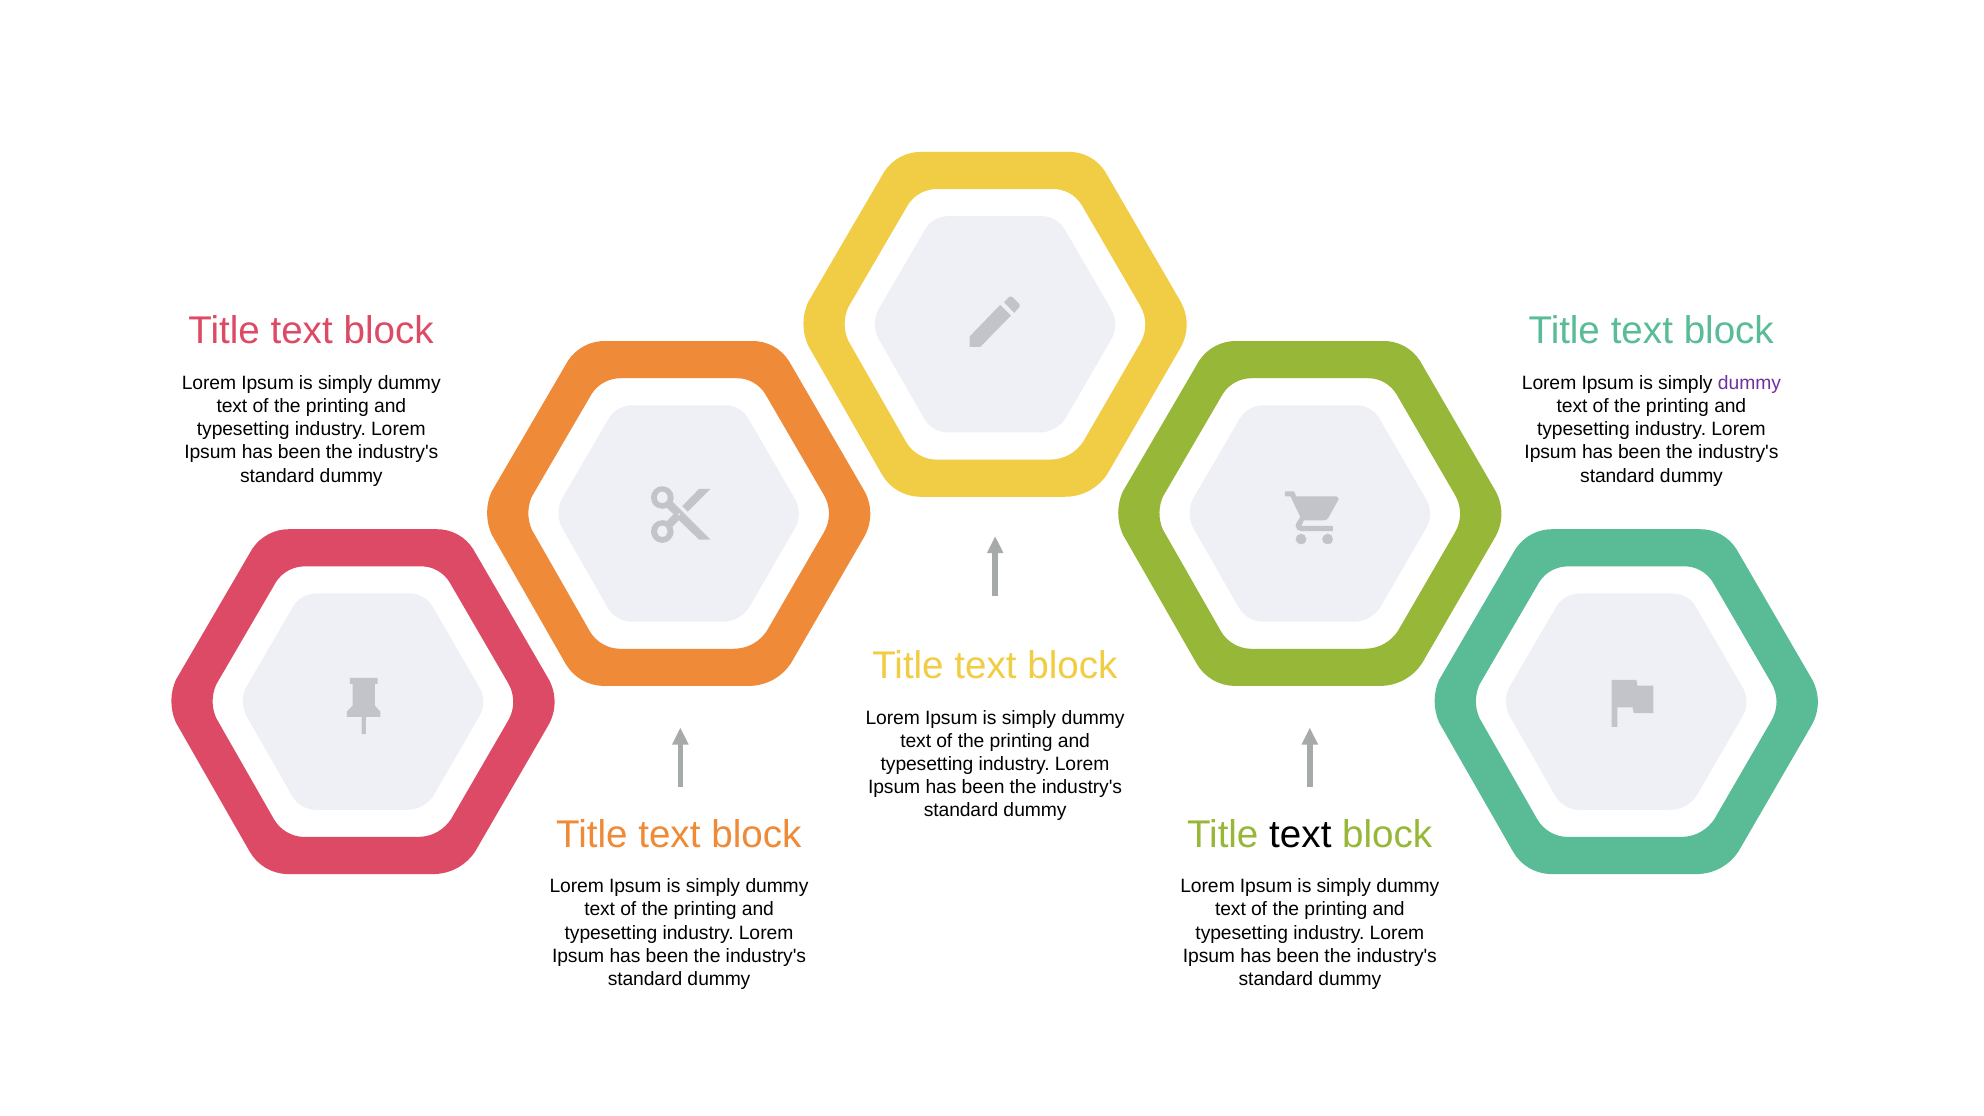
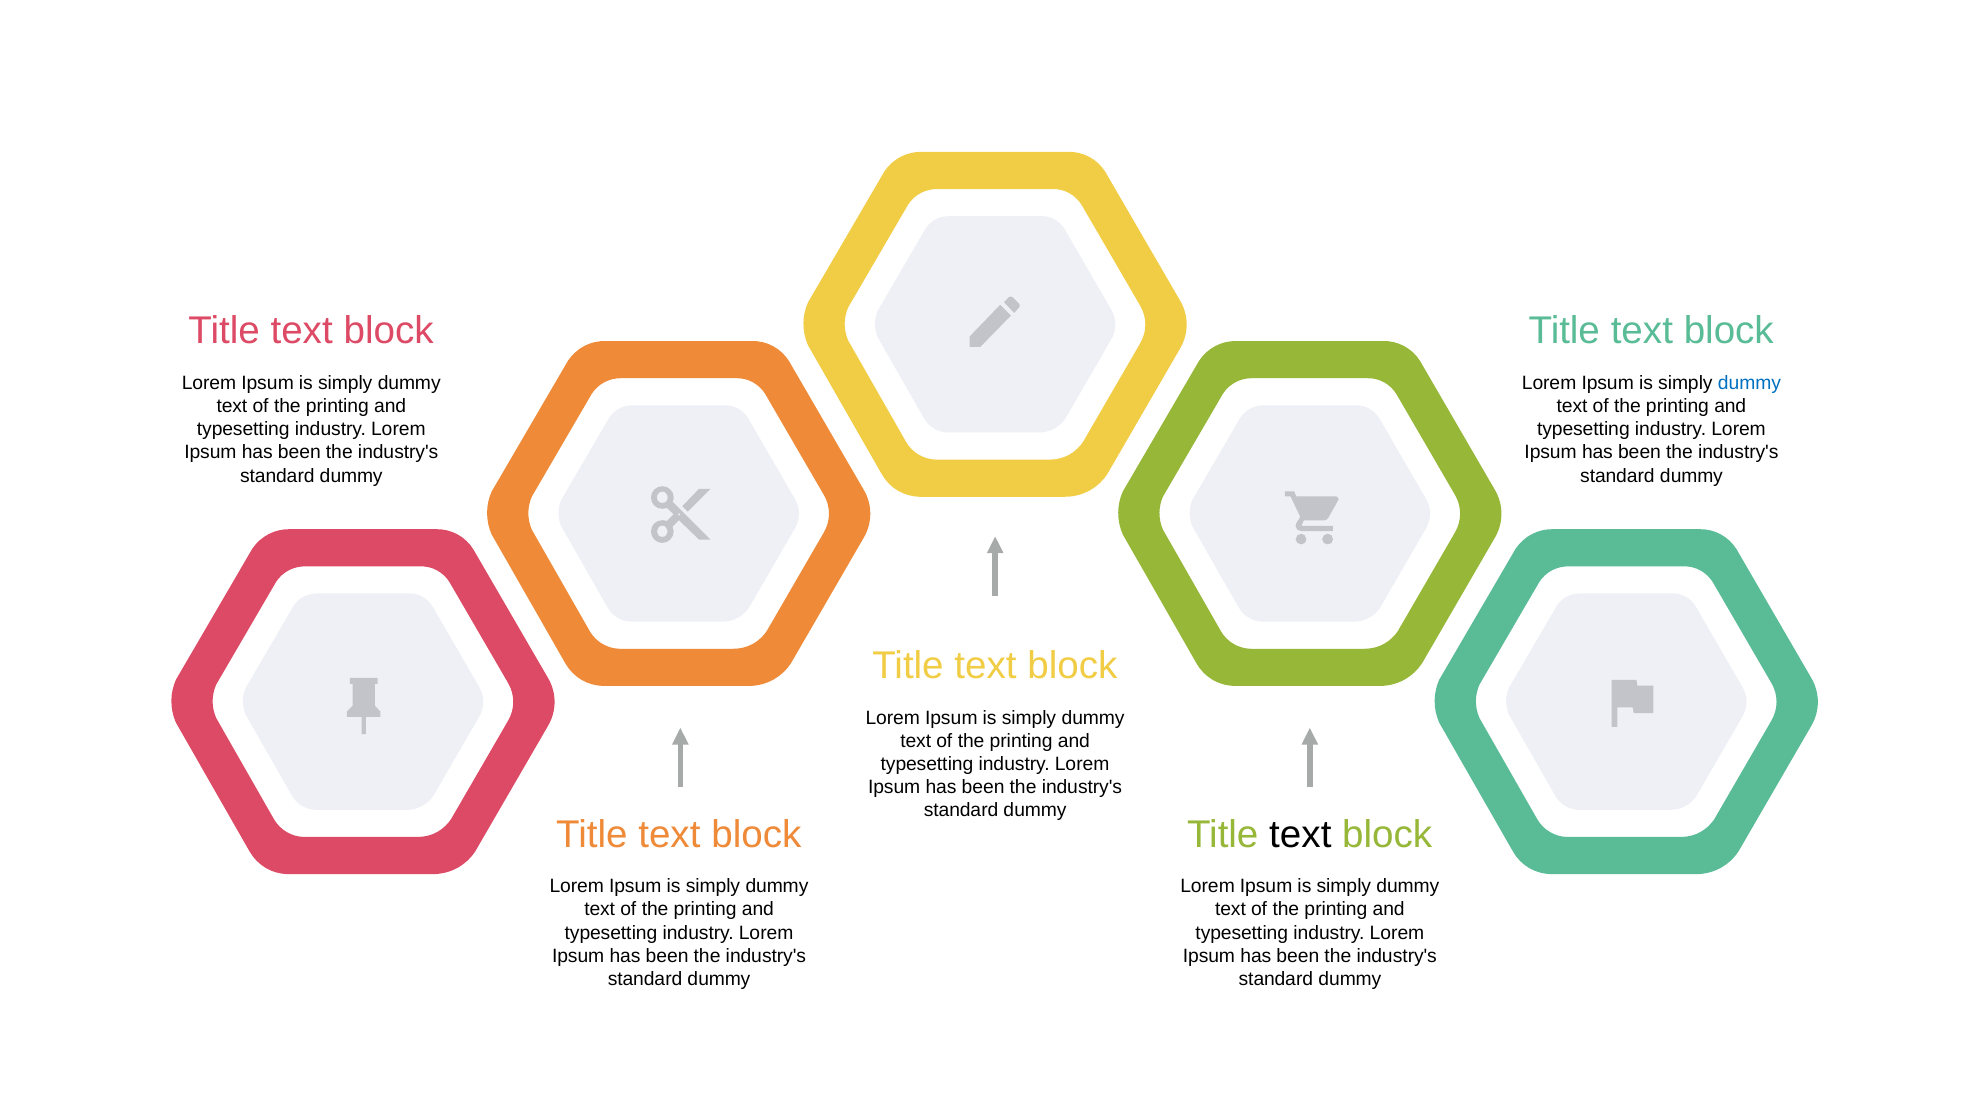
dummy colour: purple -> blue (1749, 383)
